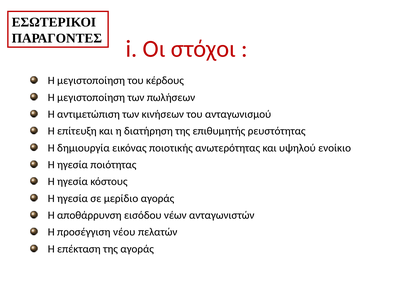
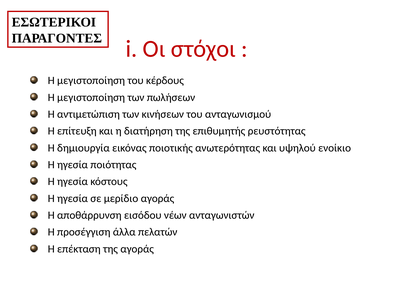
νέου: νέου -> άλλα (124, 232)
